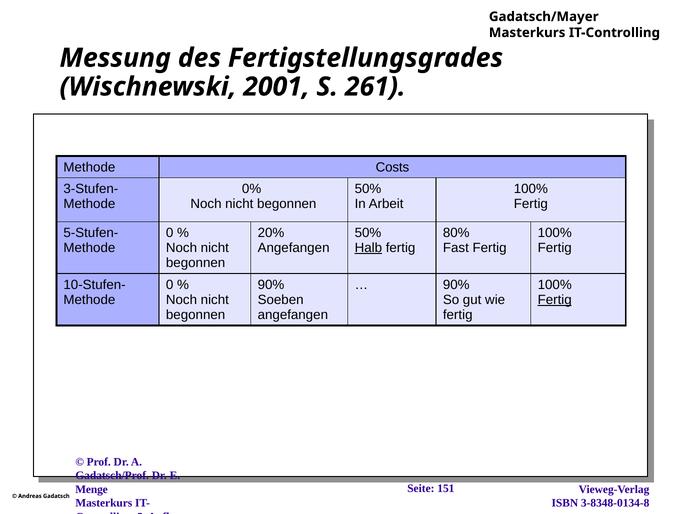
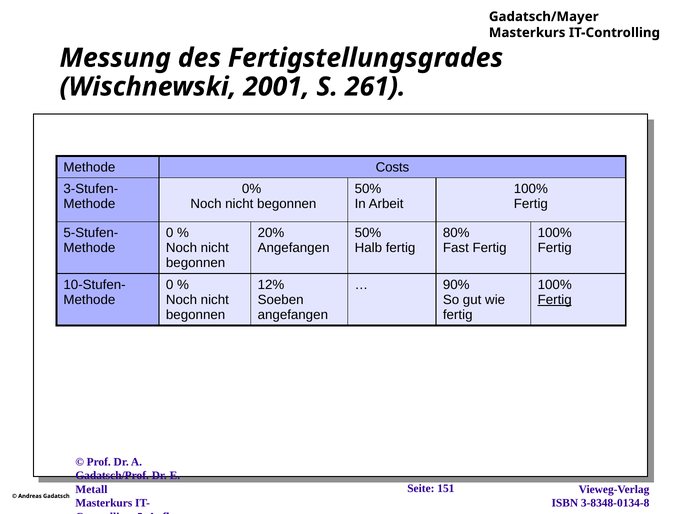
Halb underline: present -> none (368, 248)
90%: 90% -> 12% (271, 285)
Menge: Menge -> Metall (91, 489)
